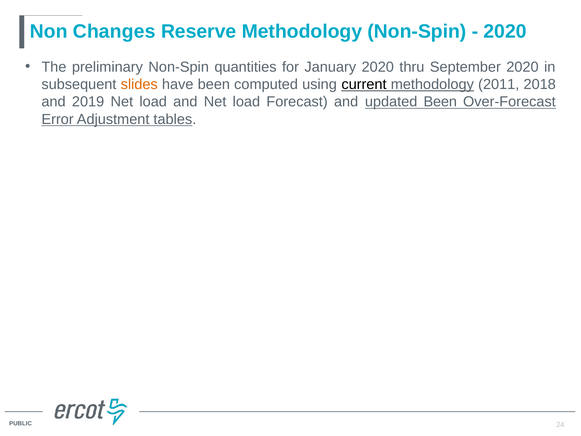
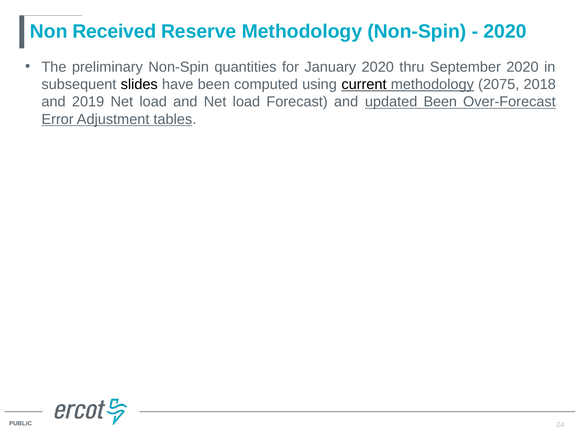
Changes: Changes -> Received (114, 31)
slides colour: orange -> black (139, 84)
2011: 2011 -> 2075 (499, 84)
